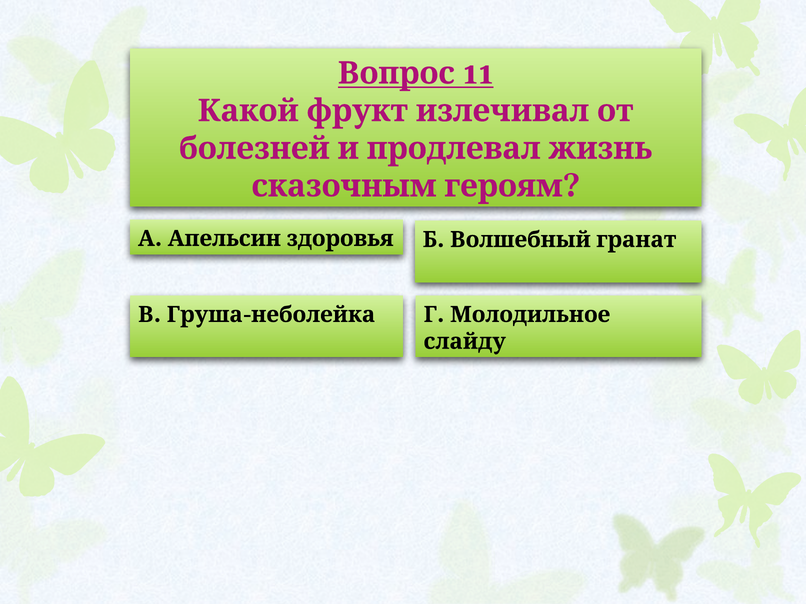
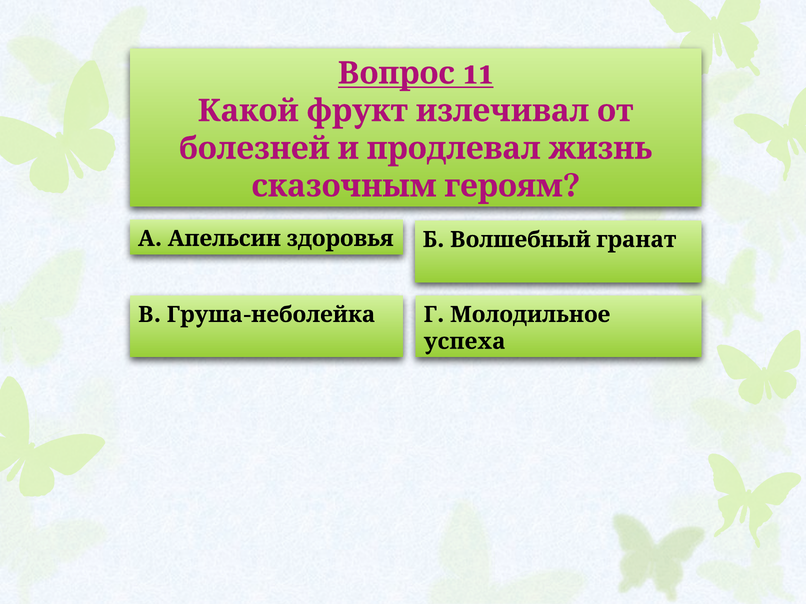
слайду: слайду -> успеха (465, 342)
